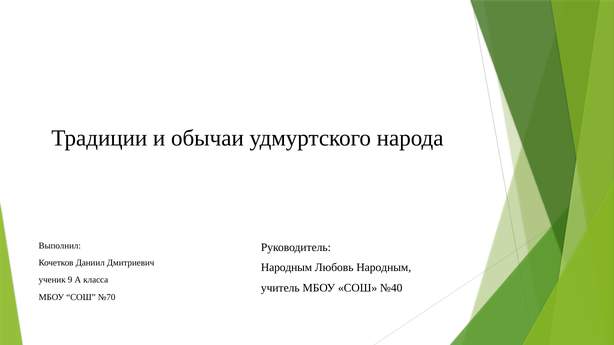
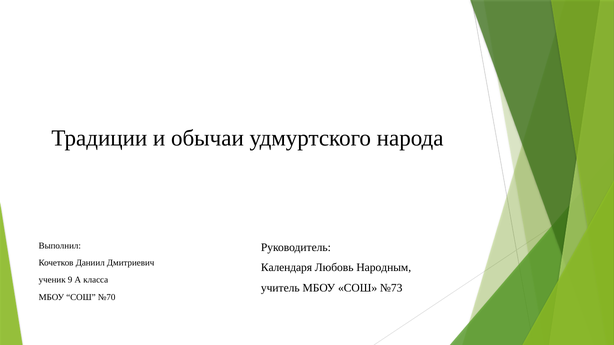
Народным: Народным -> Календаря (287, 268)
№40: №40 -> №73 (391, 288)
